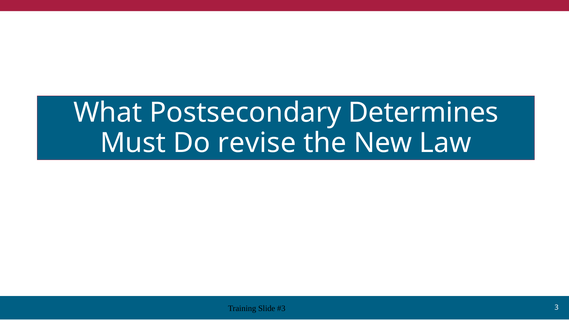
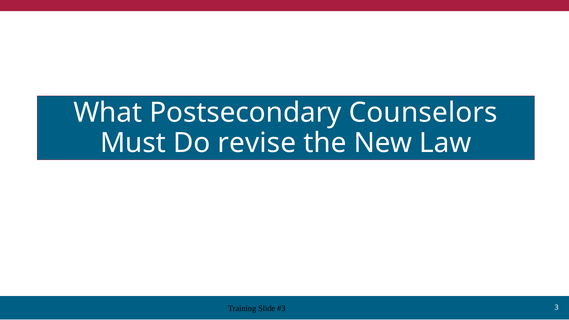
Determines: Determines -> Counselors (423, 113)
